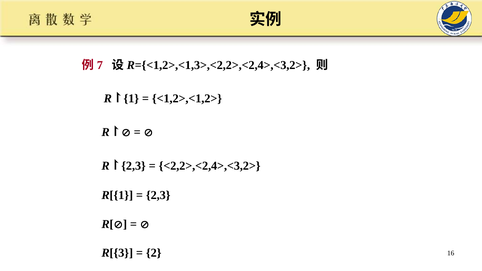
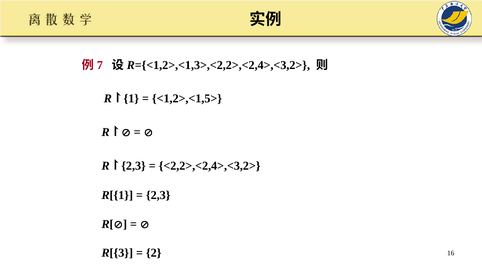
<1,2>,<1,2>: <1,2>,<1,2> -> <1,2>,<1,5> (187, 98)
